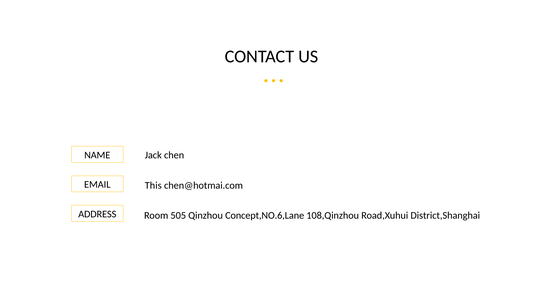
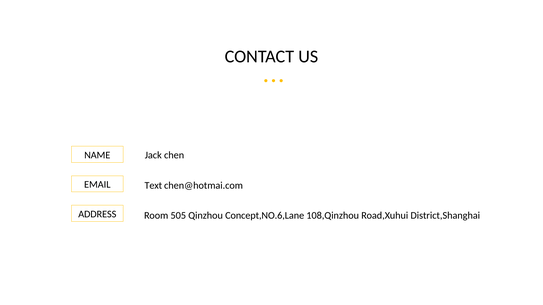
This: This -> Text (153, 186)
